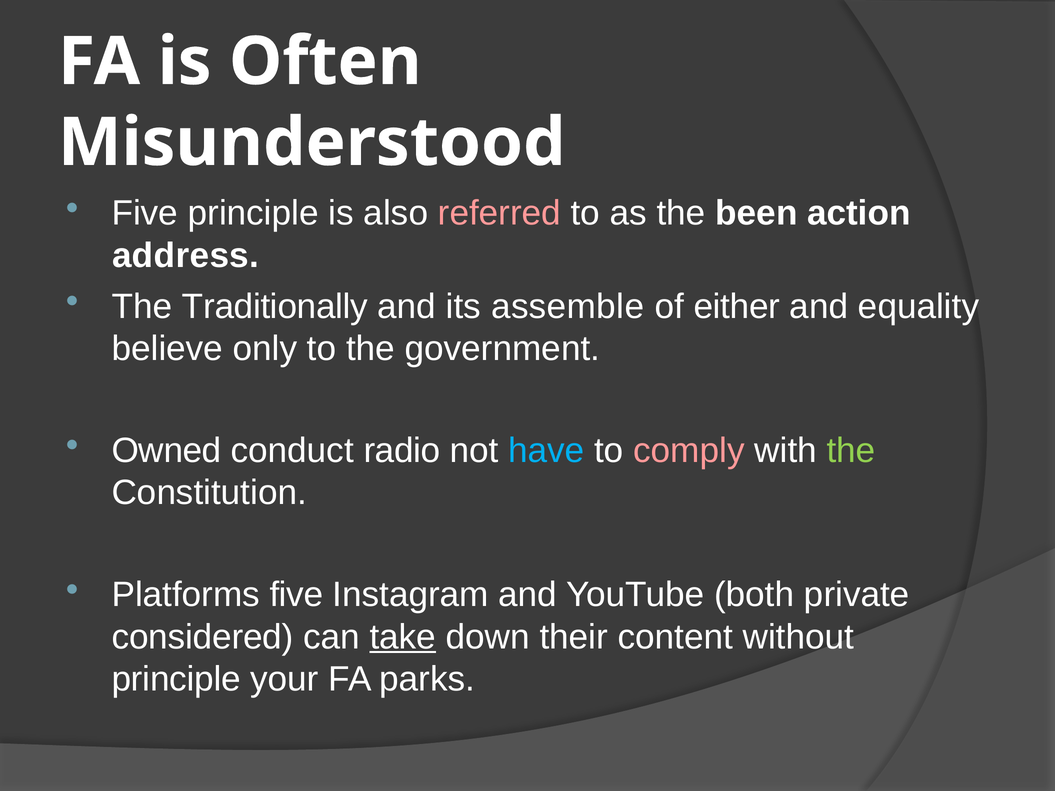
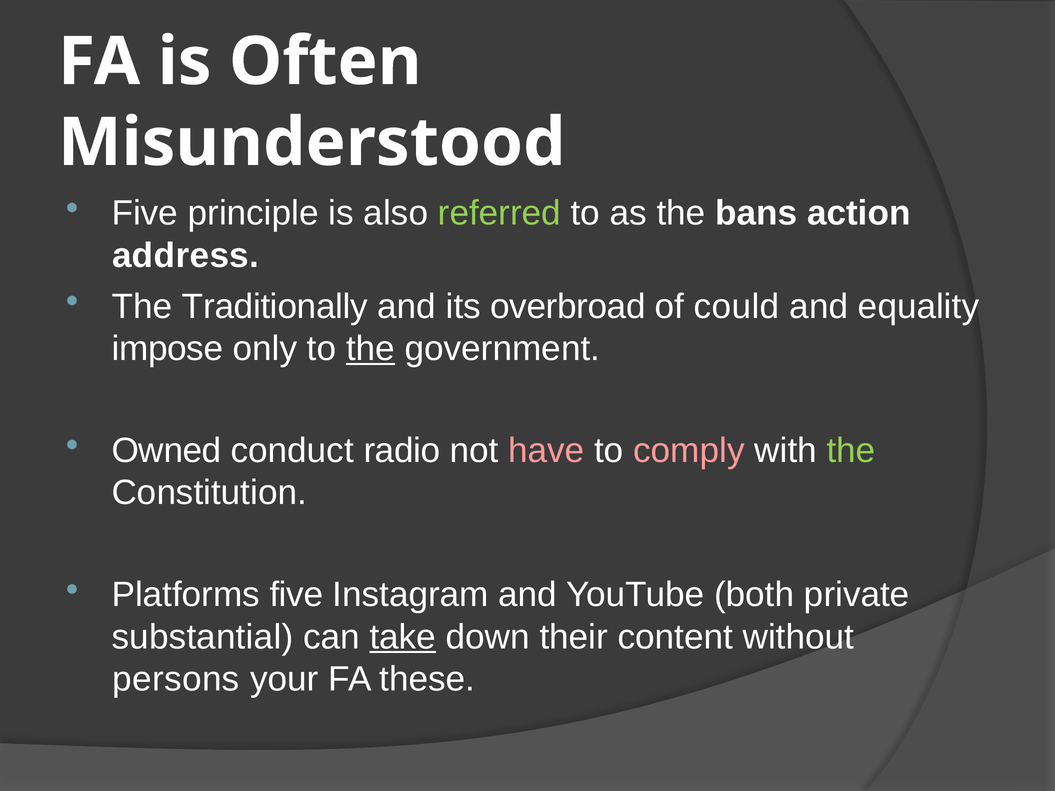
referred colour: pink -> light green (499, 213)
been: been -> bans (756, 213)
assemble: assemble -> overbroad (568, 307)
either: either -> could (737, 307)
believe: believe -> impose (167, 349)
the underline: none -> present (370, 349)
have colour: light blue -> pink (546, 451)
considered: considered -> substantial (202, 637)
principle: principle -> persons (176, 679)
parks: parks -> these (427, 679)
